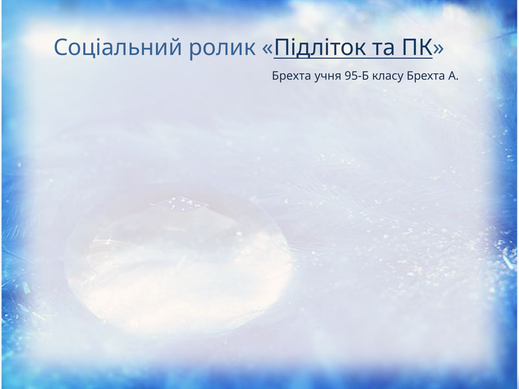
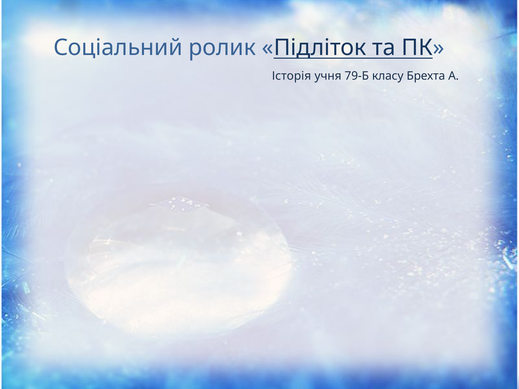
Брехта: Брехта -> Історія (291, 76)
95-Б: 95-Б -> 79-Б (357, 76)
